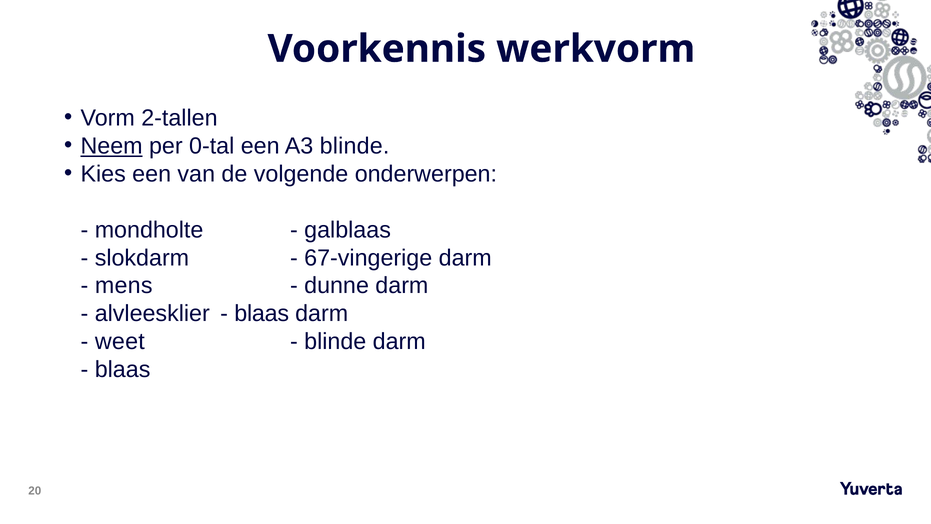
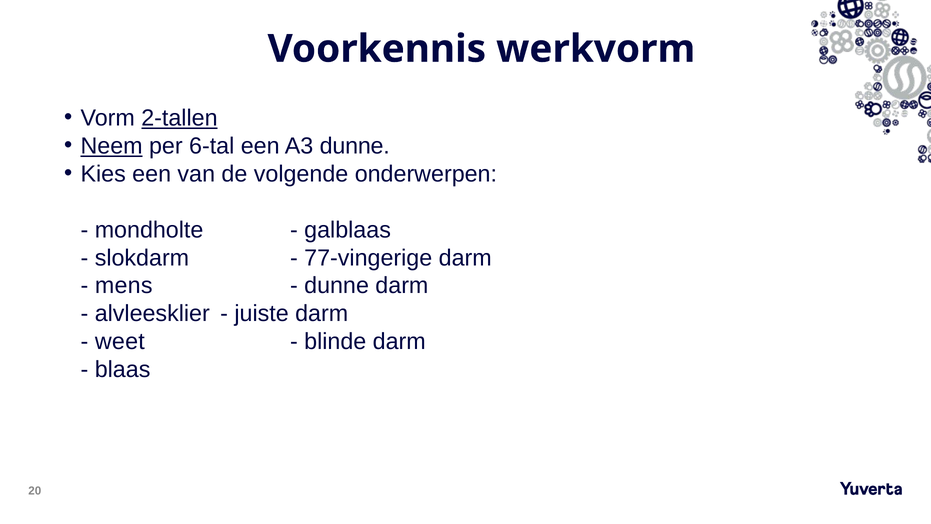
2-tallen underline: none -> present (179, 118)
0-tal: 0-tal -> 6-tal (212, 146)
A3 blinde: blinde -> dunne (355, 146)
67-vingerige: 67-vingerige -> 77-vingerige (368, 258)
blaas: blaas -> juiste (262, 314)
